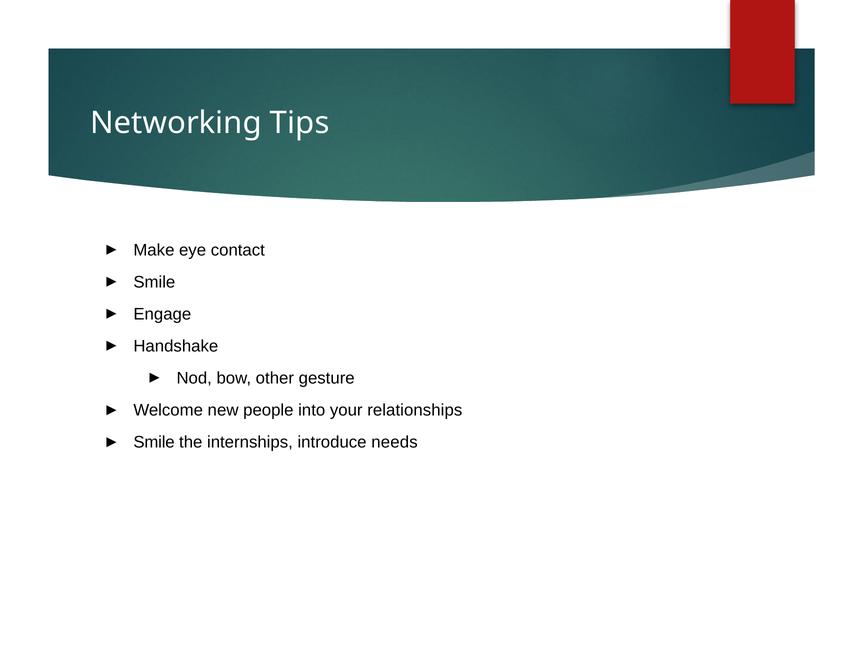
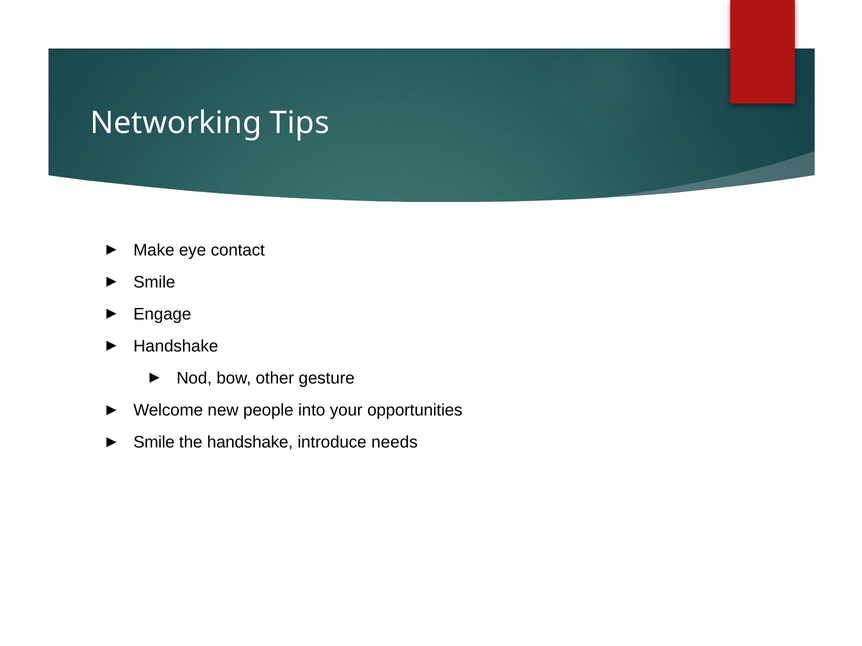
relationships: relationships -> opportunities (415, 411)
the internships: internships -> handshake (250, 443)
